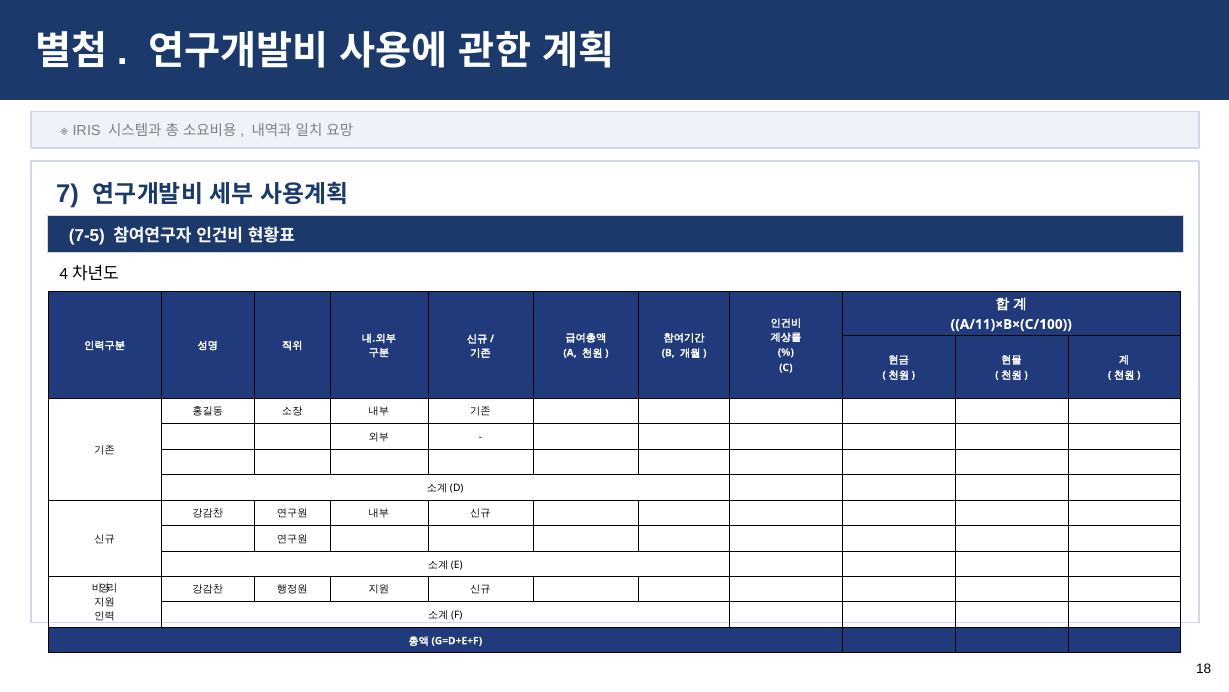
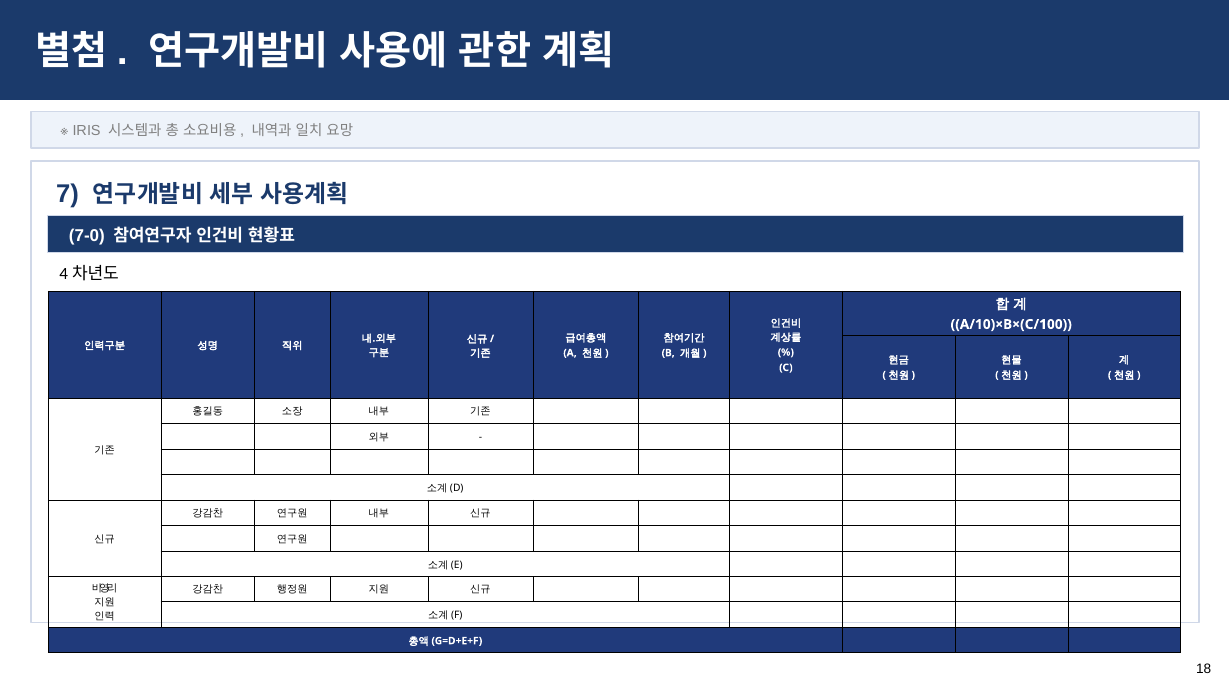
7-5: 7-5 -> 7-0 (87, 235)
A/11)×B×(C/100: A/11)×B×(C/100 -> A/10)×B×(C/100 (1011, 324)
